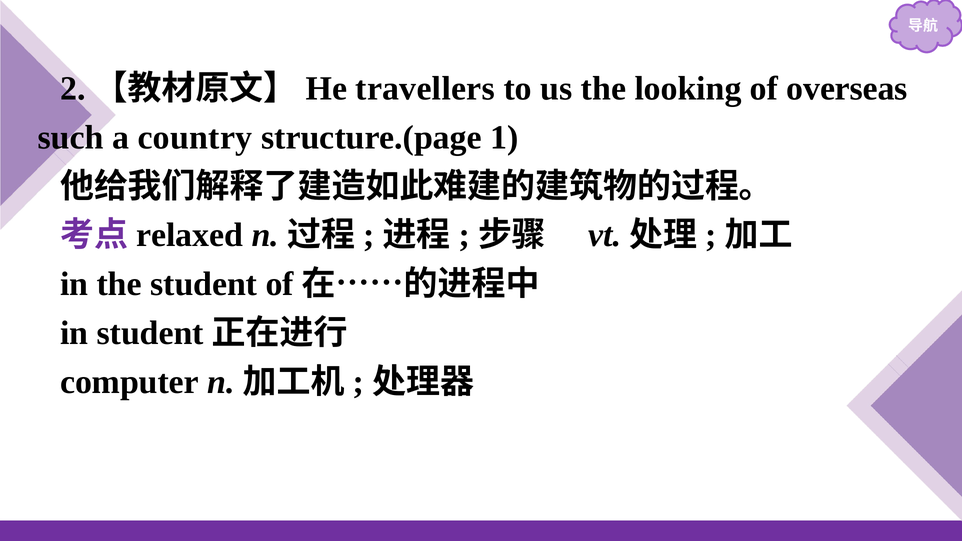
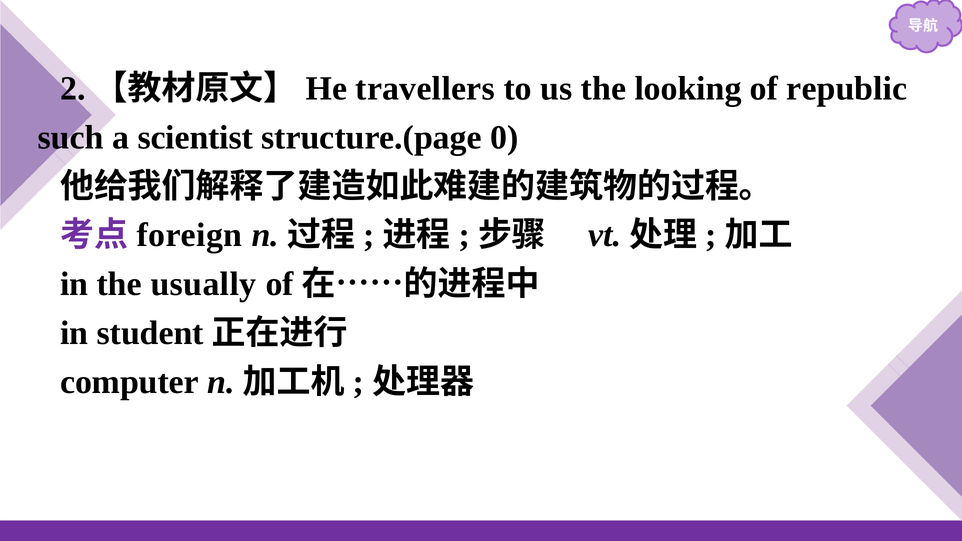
overseas: overseas -> republic (847, 89)
country: country -> scientist (195, 138)
1: 1 -> 0 (505, 138)
relaxed: relaxed -> foreign (189, 235)
the student: student -> usually (204, 284)
